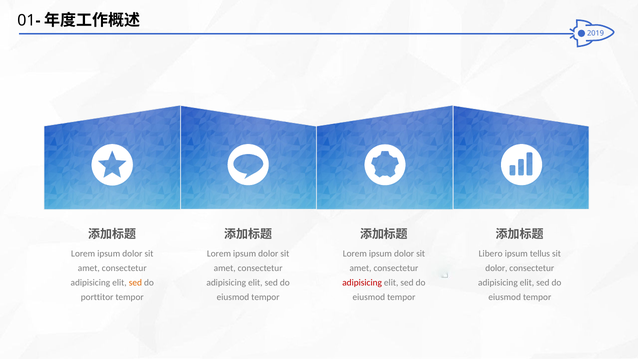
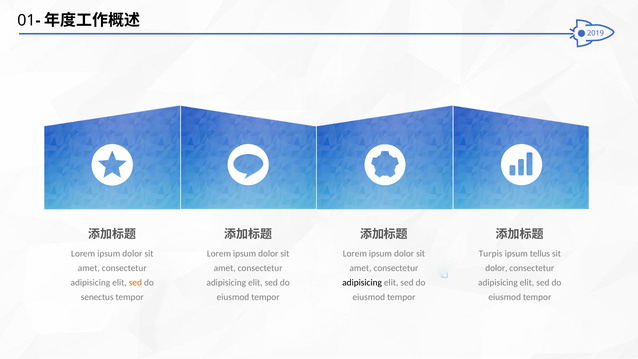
Libero: Libero -> Turpis (491, 253)
adipisicing colour: red -> black (362, 283)
porttitor: porttitor -> senectus (97, 297)
